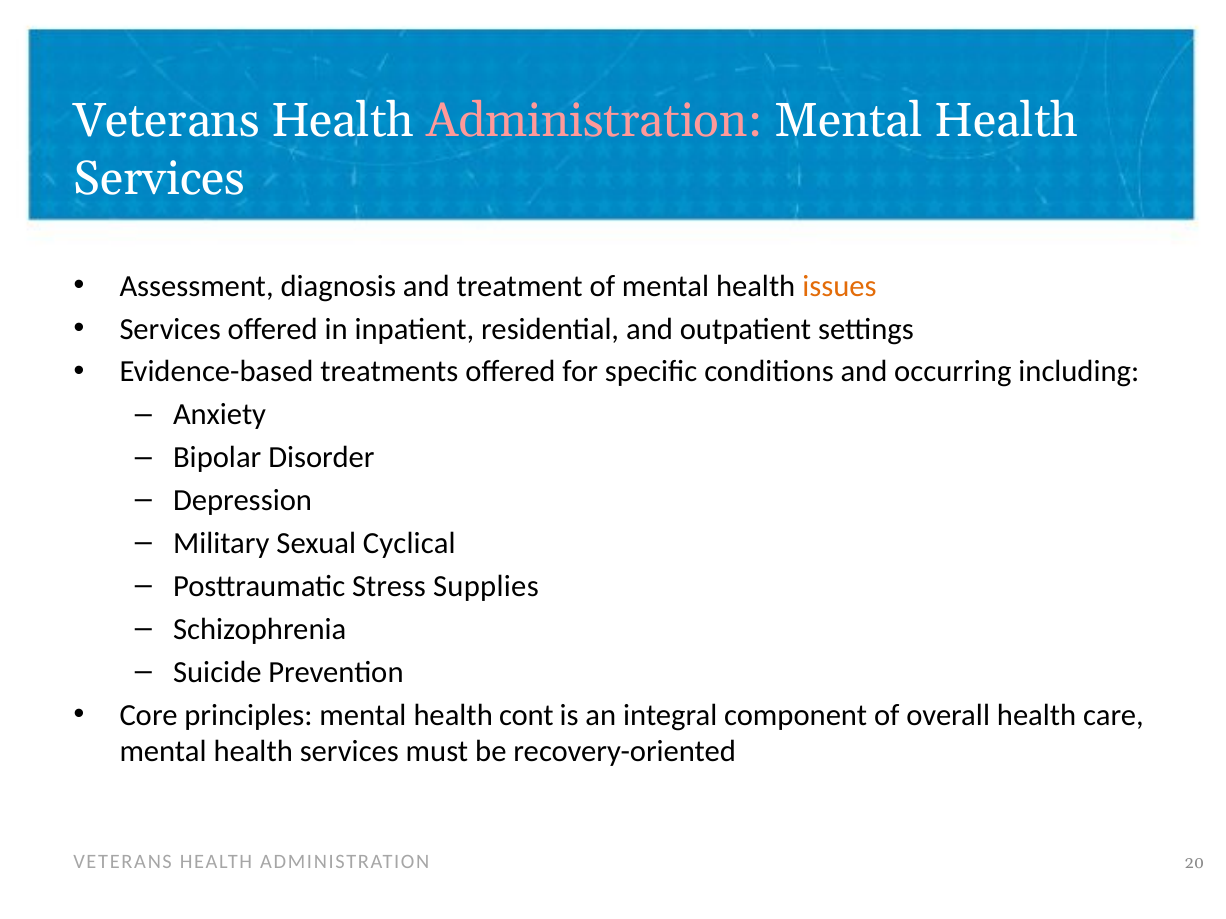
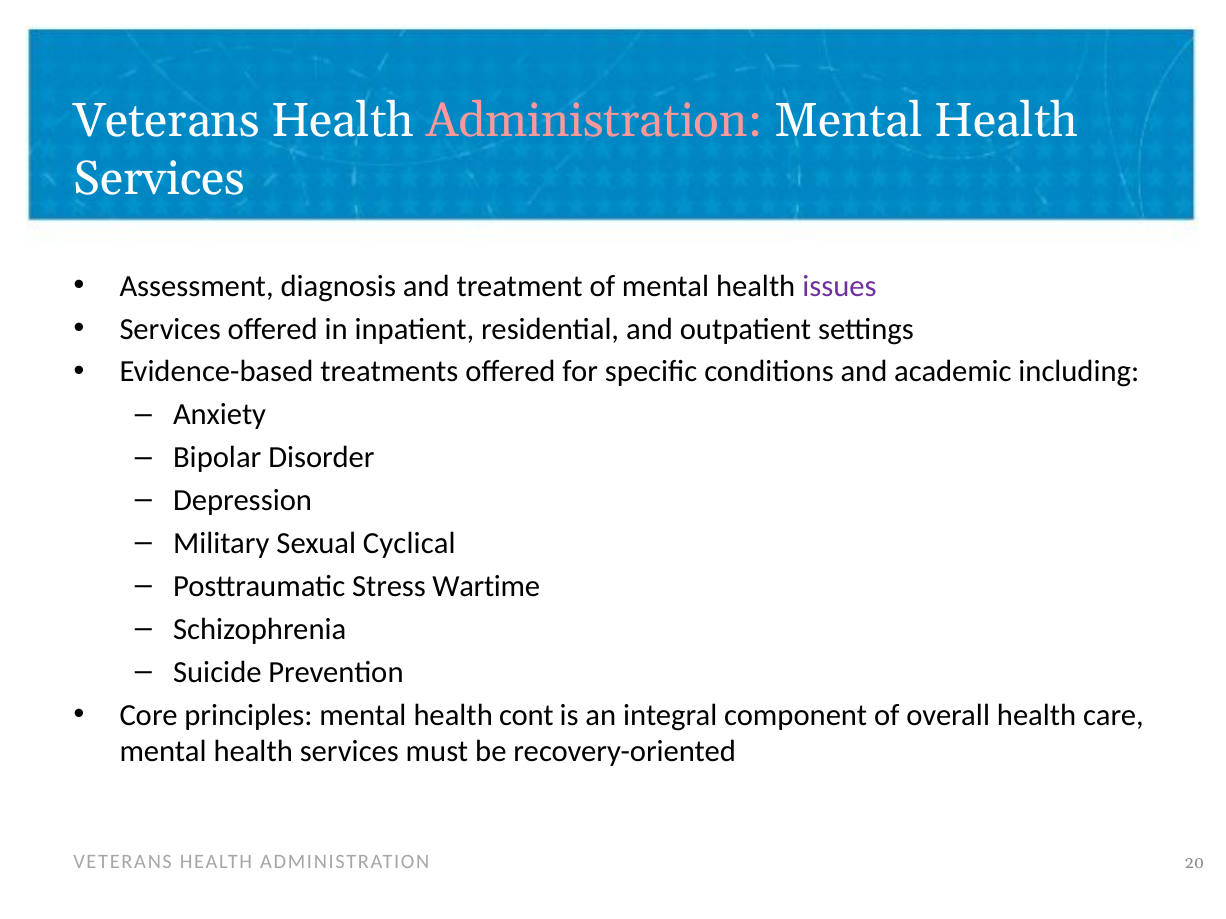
issues colour: orange -> purple (839, 286)
occurring: occurring -> academic (953, 372)
Supplies: Supplies -> Wartime (486, 587)
